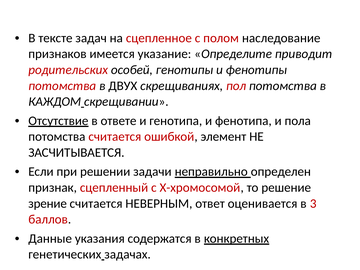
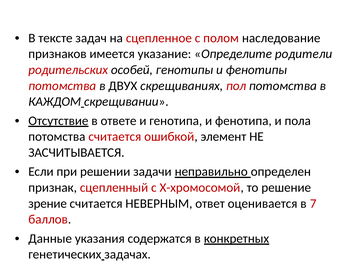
приводит: приводит -> родители (304, 54)
3: 3 -> 7 (313, 203)
